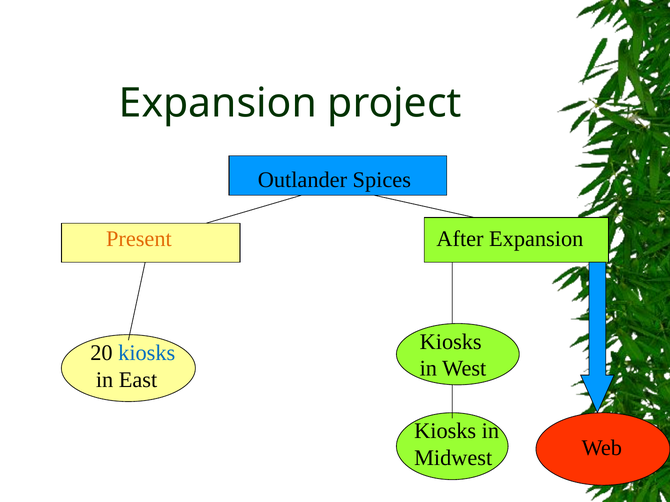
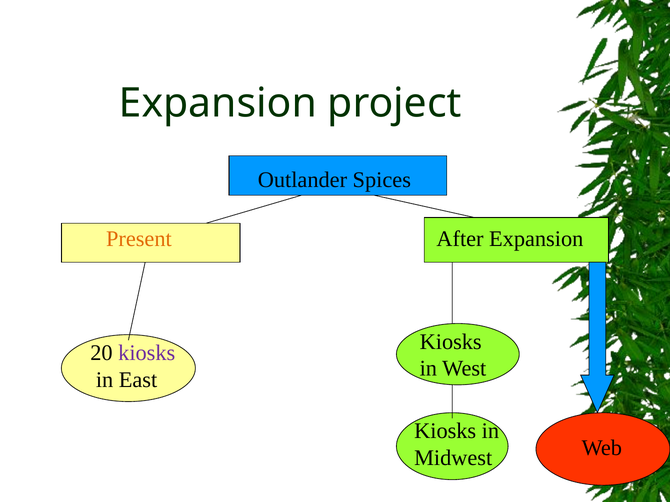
kiosks colour: blue -> purple (147, 353)
